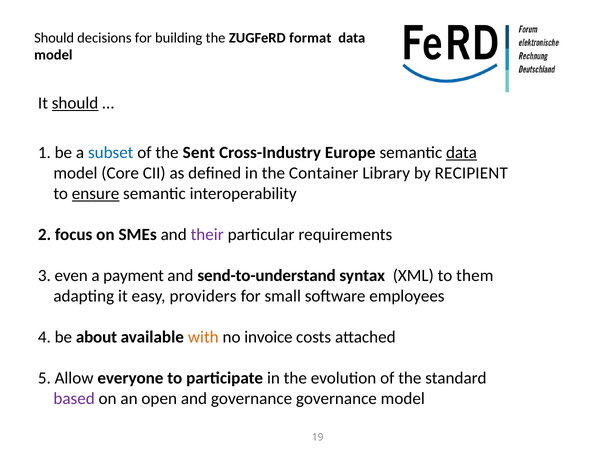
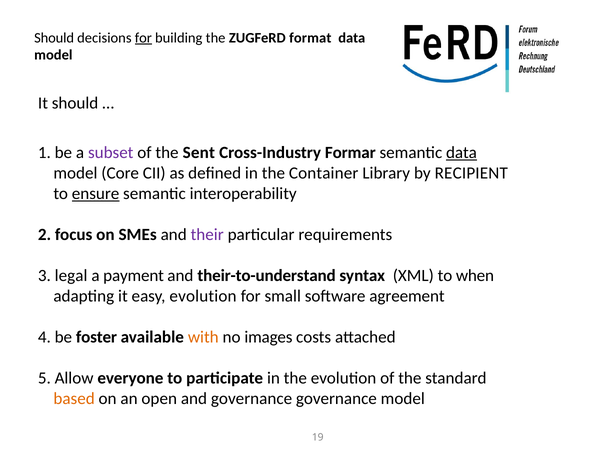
for underline: none -> present (143, 38)
should underline: present -> none (75, 103)
subset colour: blue -> purple (111, 153)
Europe: Europe -> Formar (350, 153)
even: even -> legal (71, 276)
send-to-understand: send-to-understand -> their-to-understand (267, 276)
them: them -> when (475, 276)
easy providers: providers -> evolution (203, 296)
employees: employees -> agreement (407, 296)
about: about -> foster (96, 337)
invoice: invoice -> images (268, 337)
based colour: purple -> orange (74, 399)
